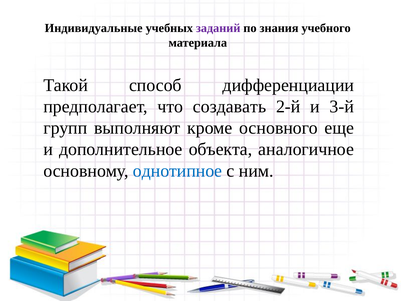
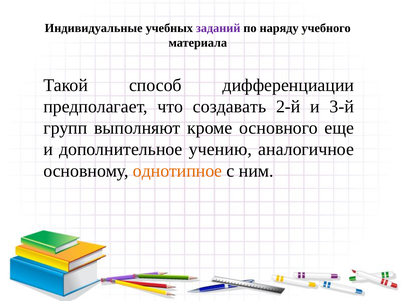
знания: знания -> наряду (279, 28)
объекта: объекта -> учению (220, 149)
однотипное colour: blue -> orange (178, 171)
